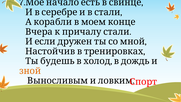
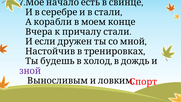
зной colour: orange -> purple (30, 71)
